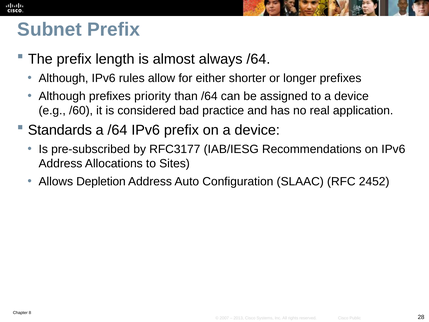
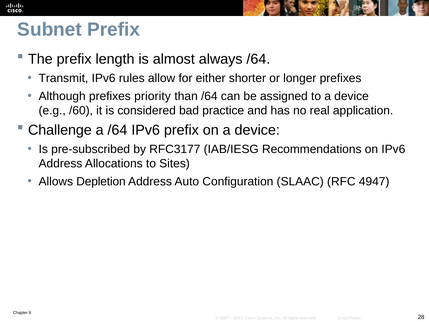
Although: Although -> Transmit (63, 78)
Standards: Standards -> Challenge (60, 130)
2452: 2452 -> 4947 (374, 181)
